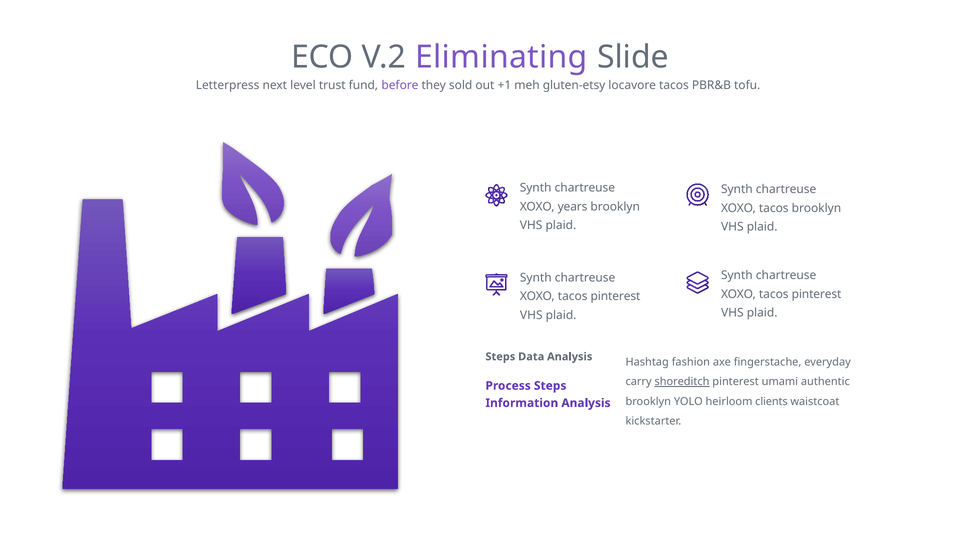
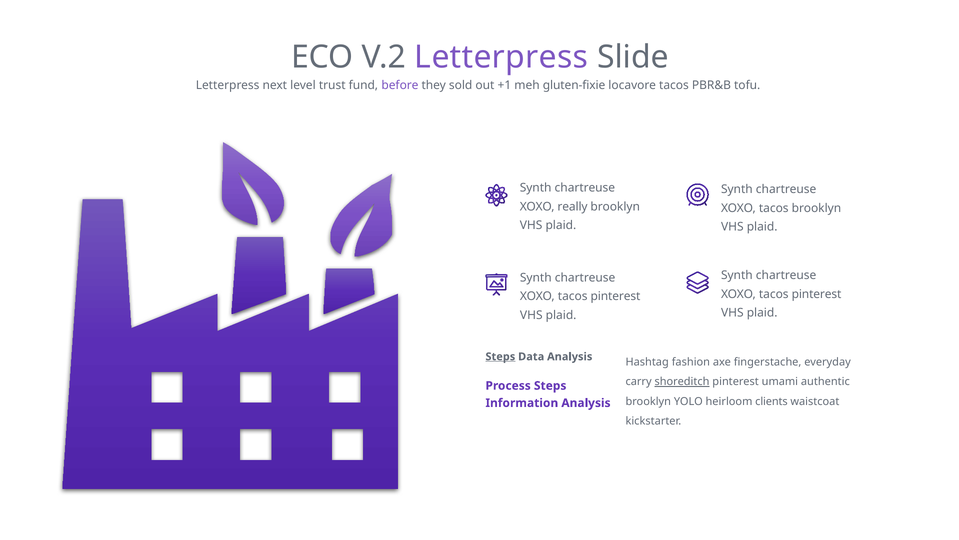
V.2 Eliminating: Eliminating -> Letterpress (501, 57)
gluten-etsy: gluten-etsy -> gluten-fixie (574, 85)
years: years -> really (573, 206)
Steps underline: none -> present (500, 356)
